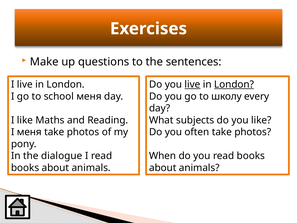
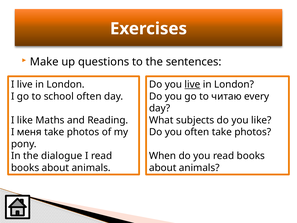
London underline: present -> none (234, 84)
school меня: меня -> often (89, 96)
школу: школу -> читаю (226, 96)
